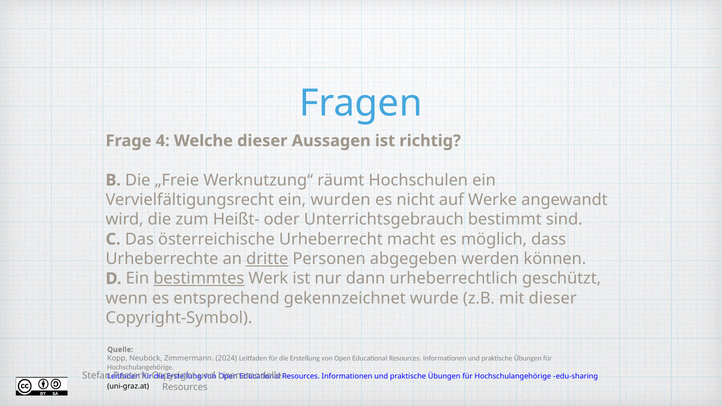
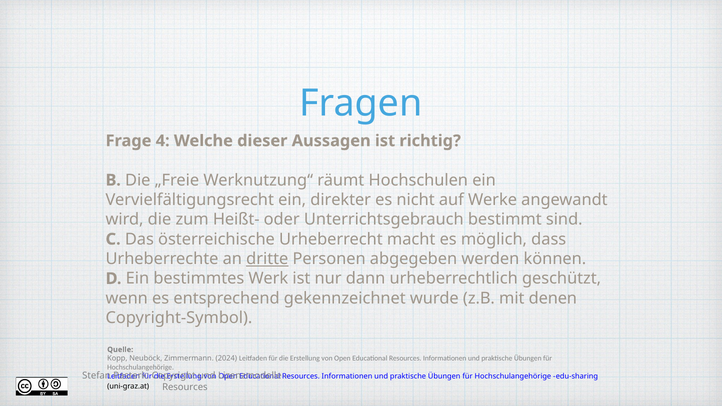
wurden: wurden -> direkter (341, 200)
bestimmtes underline: present -> none (199, 279)
mit dieser: dieser -> denen (553, 298)
